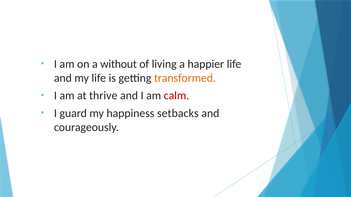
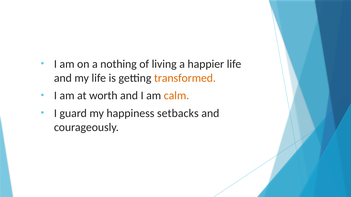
without: without -> nothing (119, 64)
thrive: thrive -> worth (103, 96)
calm colour: red -> orange (177, 96)
